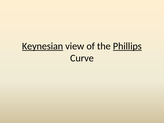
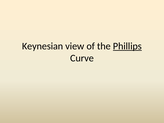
Keynesian underline: present -> none (43, 46)
